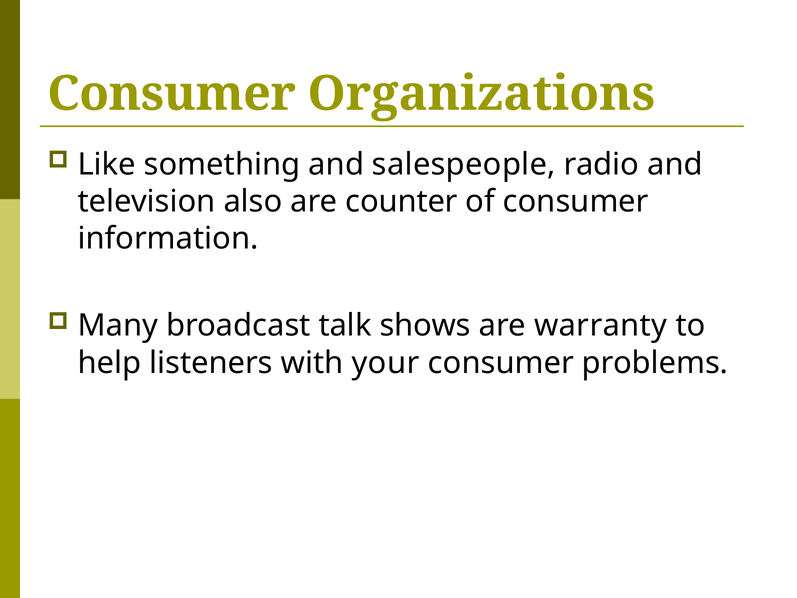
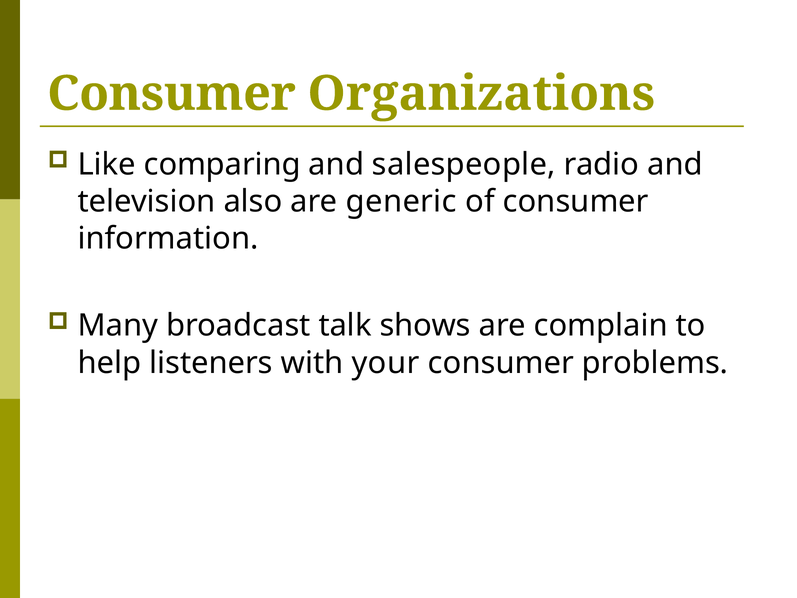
something: something -> comparing (222, 164)
counter: counter -> generic (401, 201)
warranty: warranty -> complain (601, 326)
